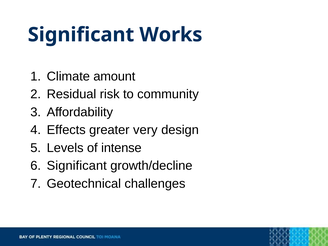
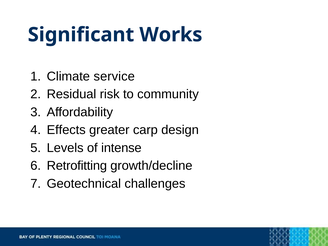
amount: amount -> service (114, 76)
very: very -> carp (145, 130)
Significant: Significant -> Retrofitting (77, 166)
